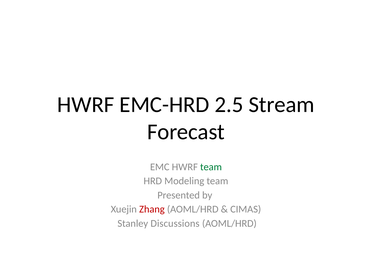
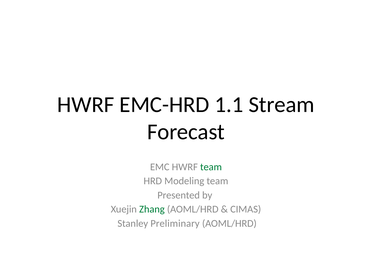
2.5: 2.5 -> 1.1 (229, 105)
Zhang colour: red -> green (152, 209)
Discussions: Discussions -> Preliminary (175, 223)
